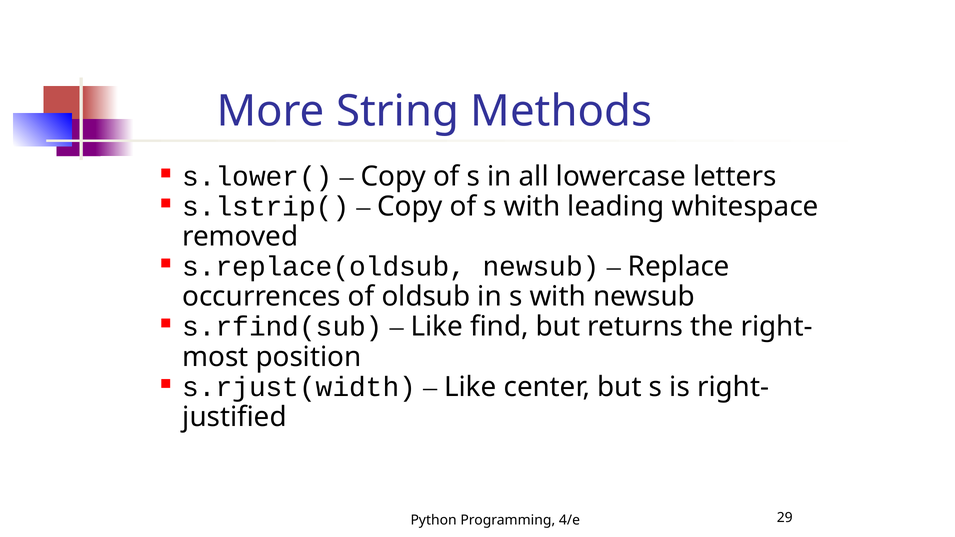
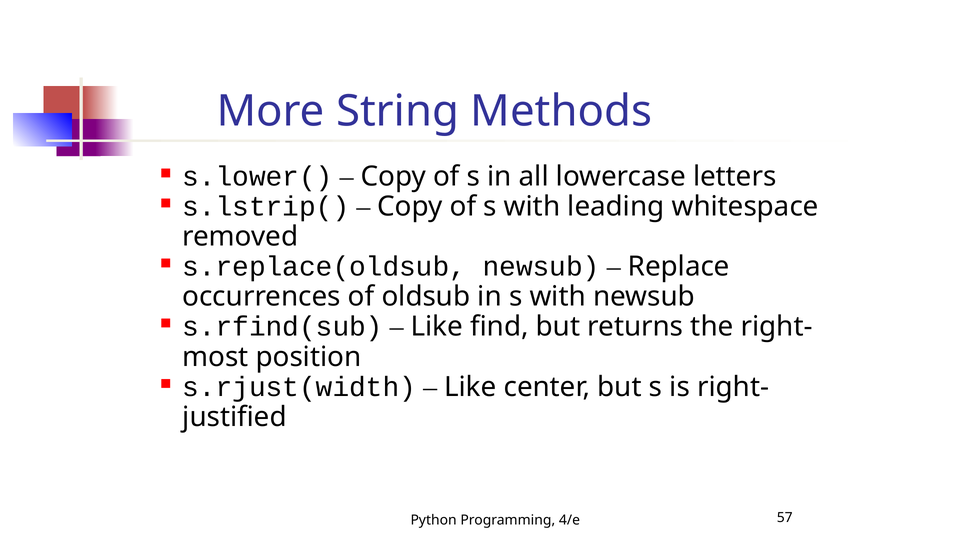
29: 29 -> 57 (785, 518)
